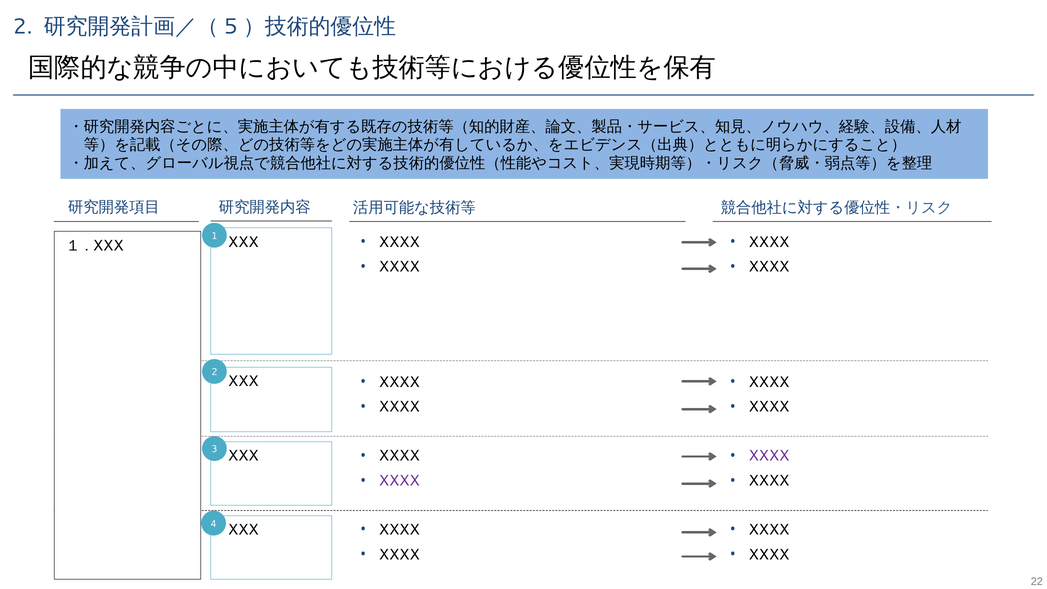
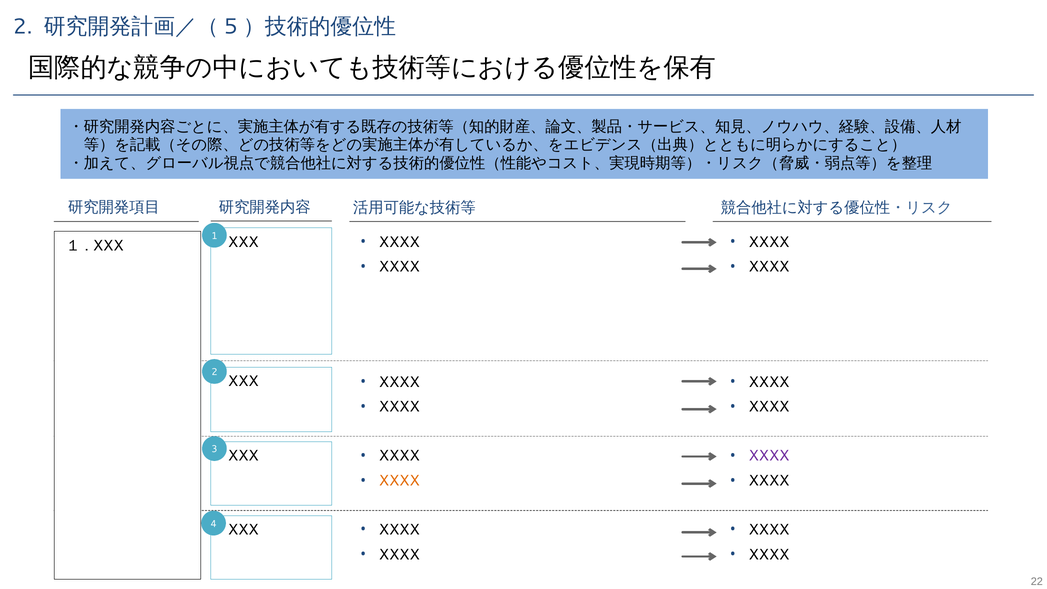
XXXX colour: purple -> orange (399, 481)
